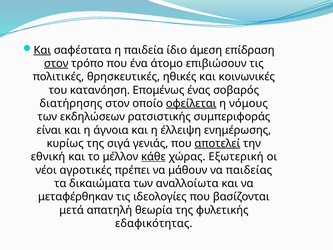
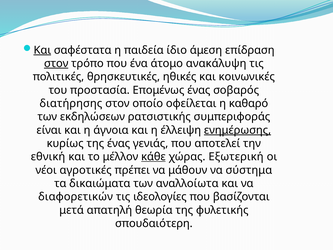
επιβιώσουν: επιβιώσουν -> ανακάλυψη (216, 63)
κατανόηση: κατανόηση -> προστασία (100, 90)
οφείλεται underline: present -> none (191, 103)
νόμους: νόμους -> καθαρό (249, 103)
ενημέρωσης underline: none -> present (238, 130)
της σιγά: σιγά -> ένας (119, 143)
αποτελεί underline: present -> none (217, 143)
παιδείας: παιδείας -> σύστημα (249, 170)
μεταφέρθηκαν: μεταφέρθηκαν -> διαφορετικών (76, 197)
εδαφικότητας: εδαφικότητας -> σπουδαιότερη (154, 223)
